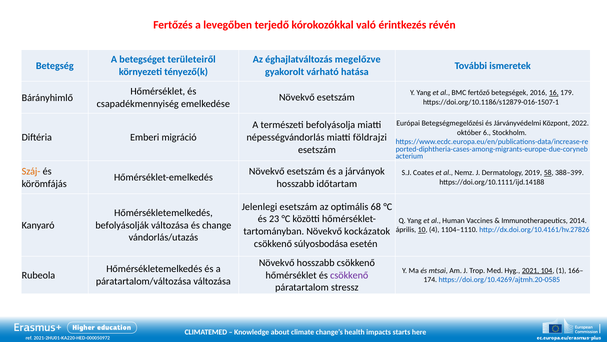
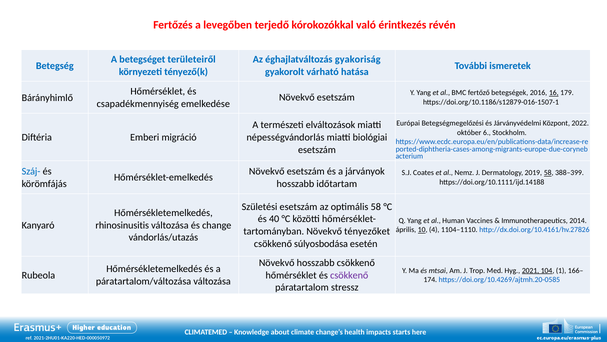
megelőzve: megelőzve -> gyakoriság (358, 60)
befolyásolja: befolyásolja -> elváltozások (331, 125)
földrajzi: földrajzi -> biológiai (370, 137)
Száj- colour: orange -> blue (31, 171)
Jelenlegi: Jelenlegi -> Születési (260, 206)
optimális 68: 68 -> 58 (376, 206)
23: 23 -> 40 (274, 219)
befolyásolják: befolyásolják -> rhinosinusitis (122, 225)
kockázatok: kockázatok -> tényezőket (367, 231)
